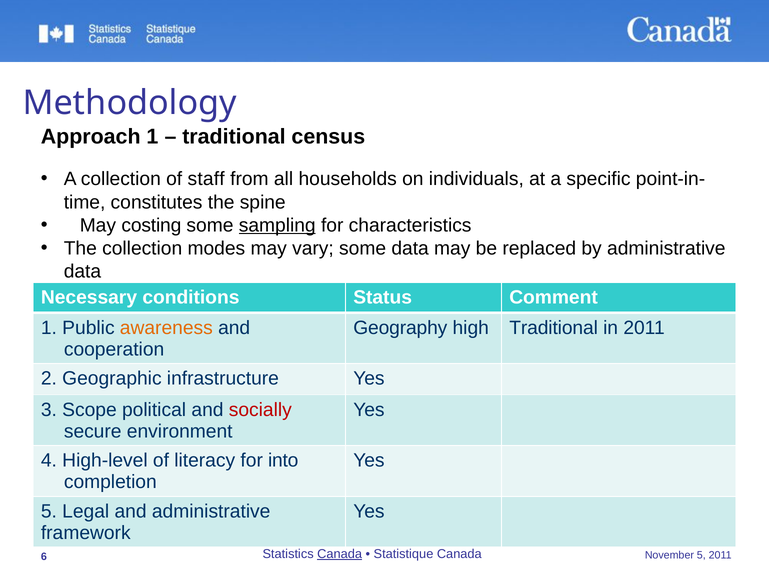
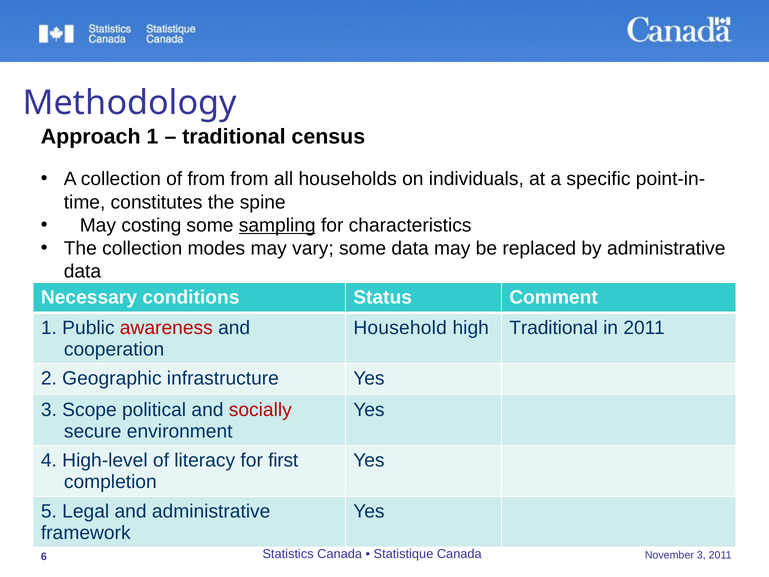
of staff: staff -> from (206, 179)
awareness colour: orange -> red (166, 328)
Geography: Geography -> Household (400, 328)
into: into -> first (283, 460)
Canada underline: present -> none (340, 554)
November 5: 5 -> 3 (701, 555)
